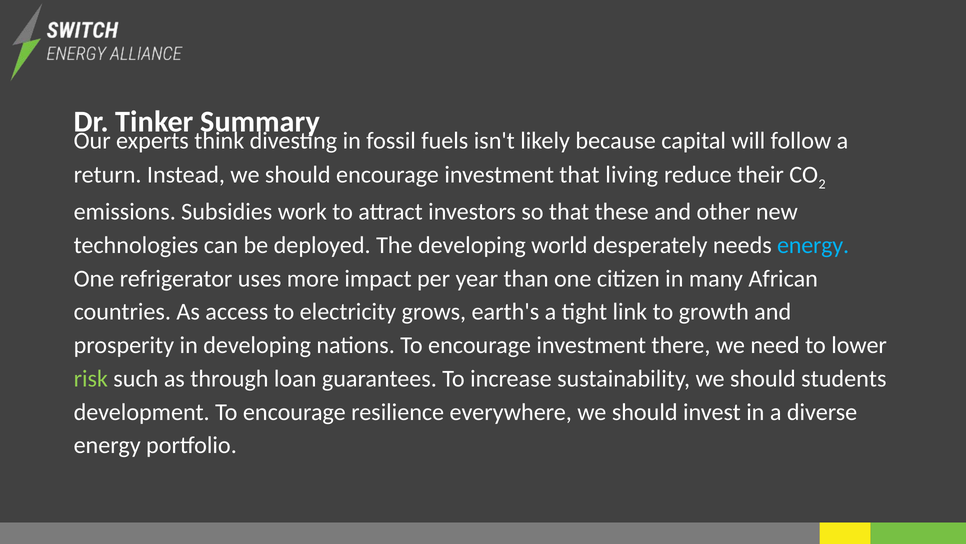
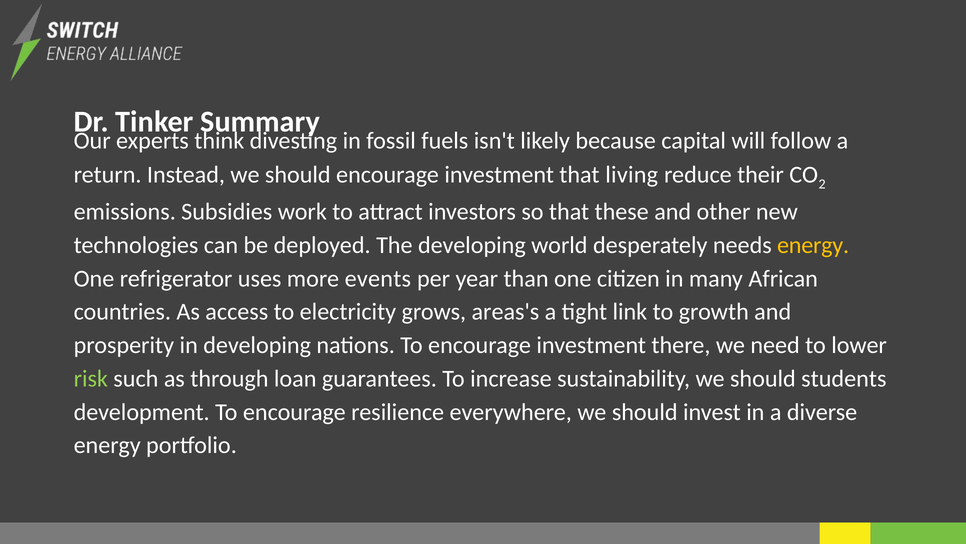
energy colour: light blue -> yellow (813, 245)
impact: impact -> events (378, 278)
earth's: earth's -> areas's (505, 312)
